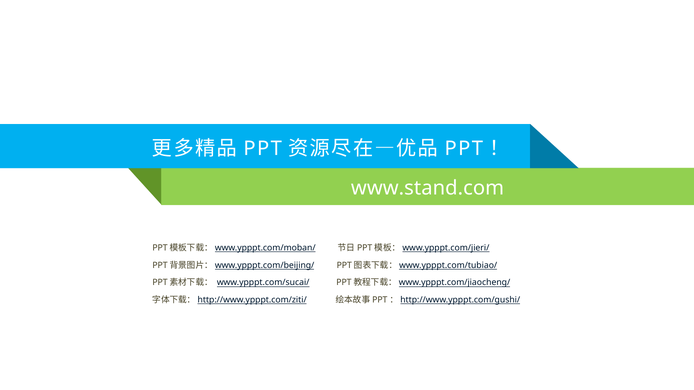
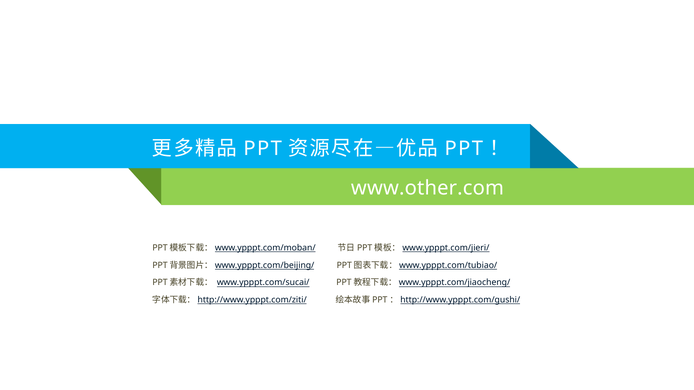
www.stand.com: www.stand.com -> www.other.com (427, 188)
